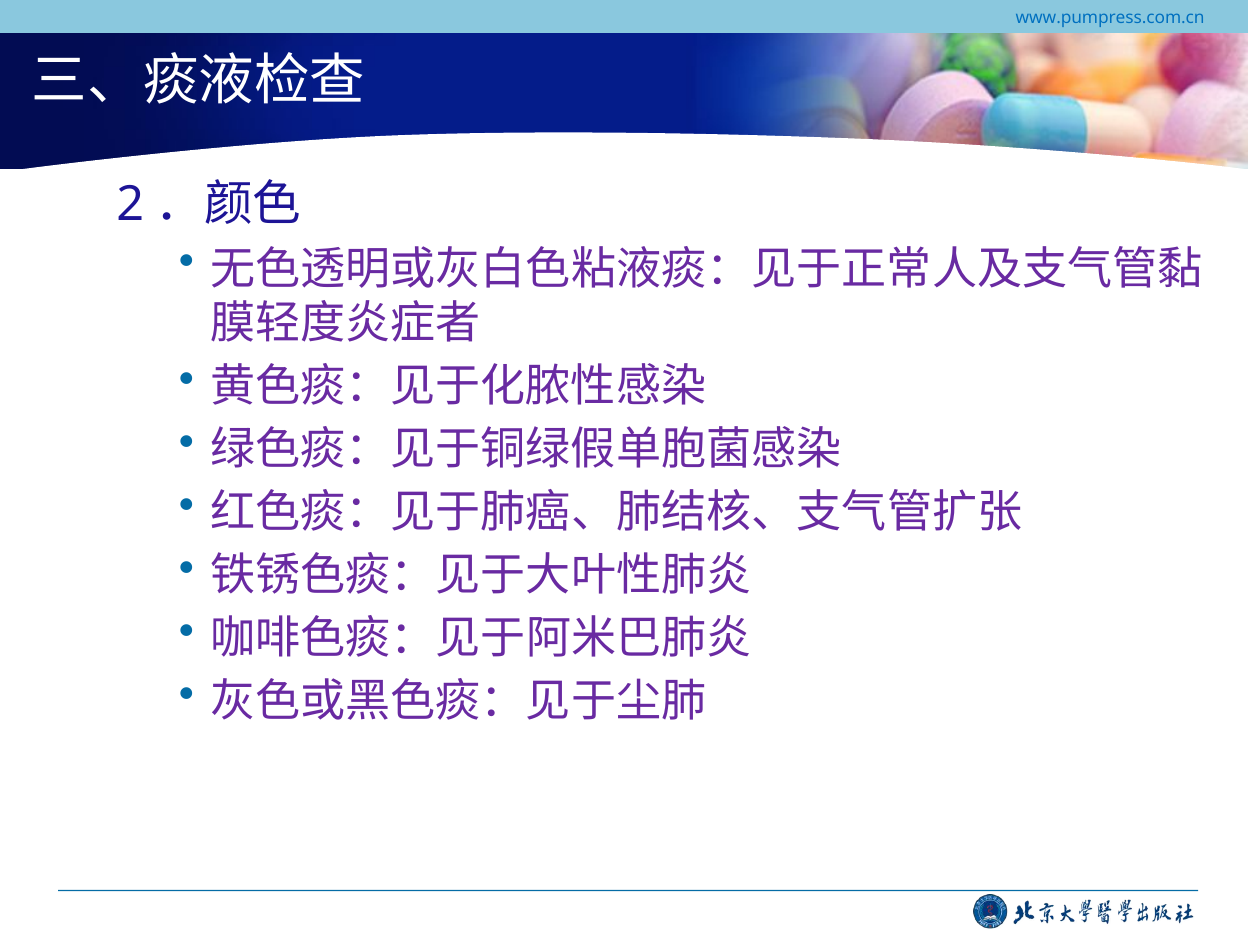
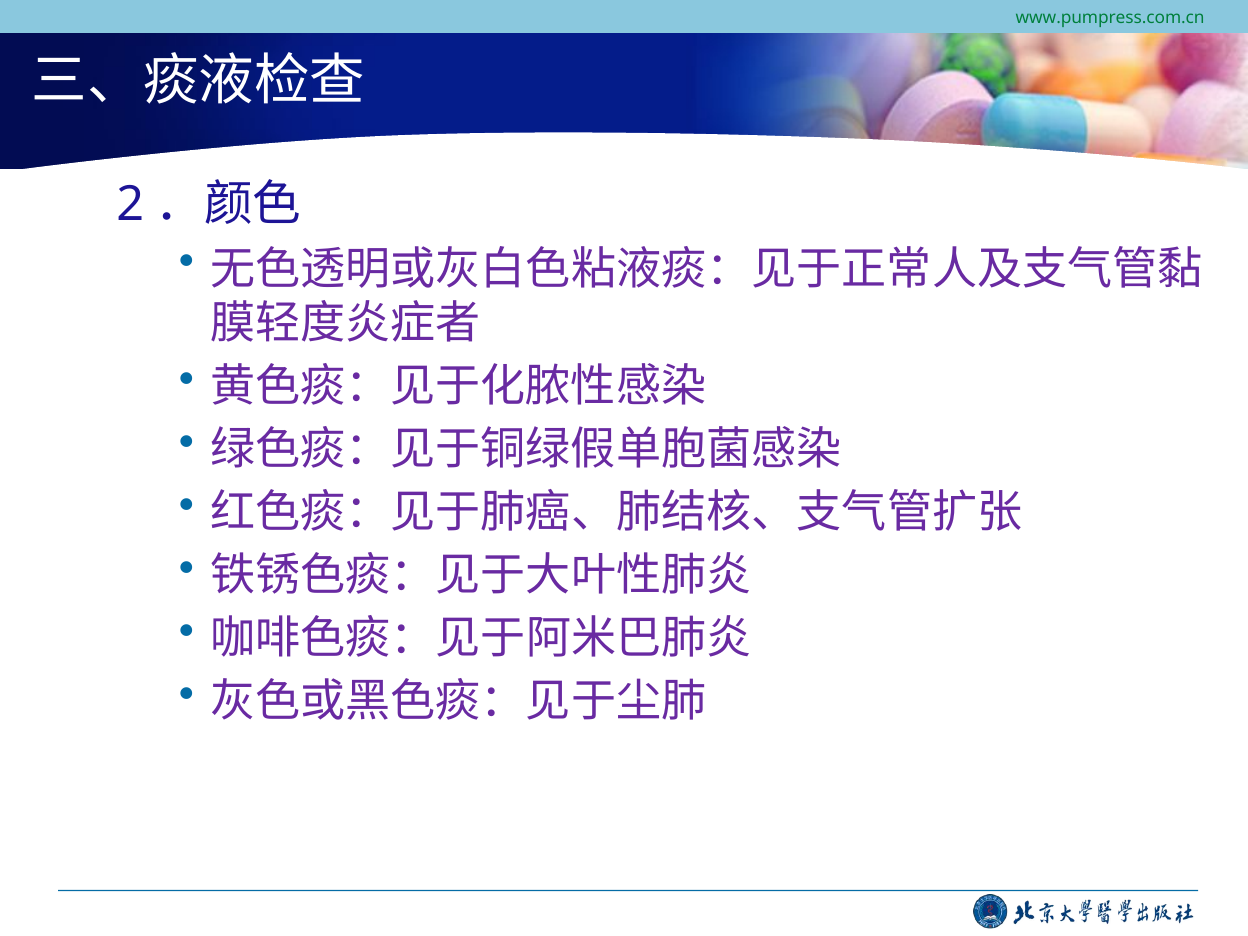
www.pumpress.com.cn colour: blue -> green (1110, 18)
